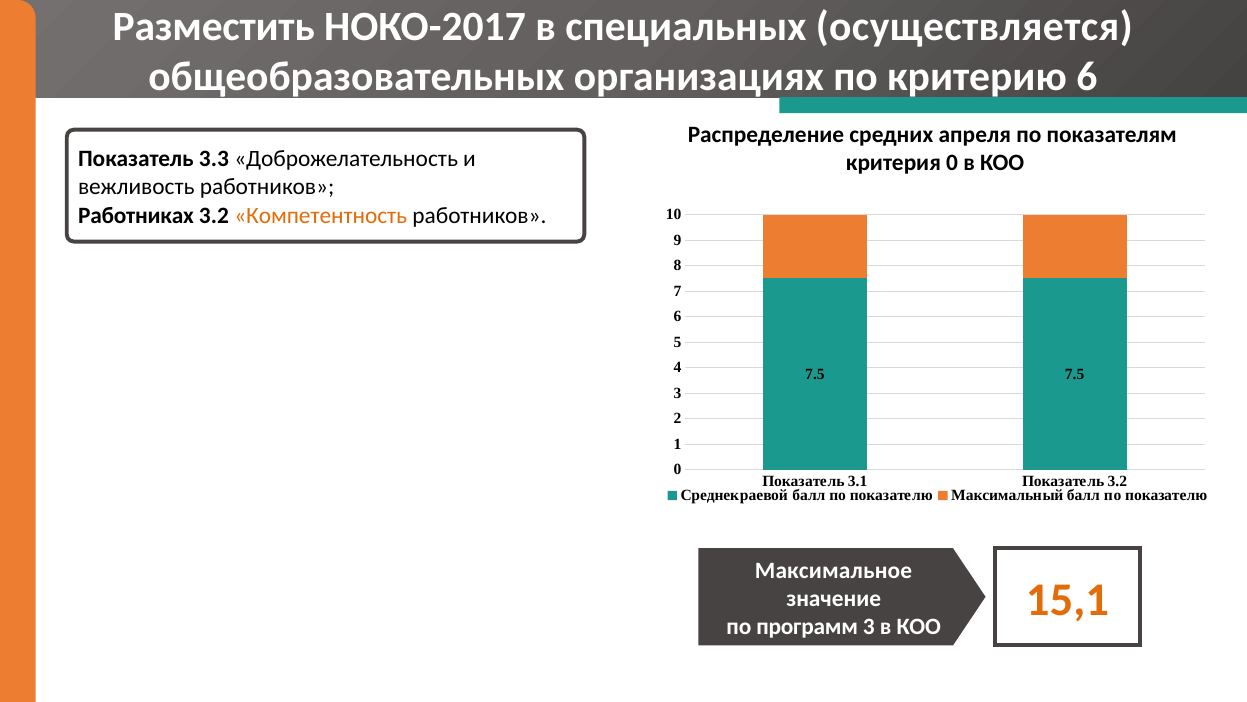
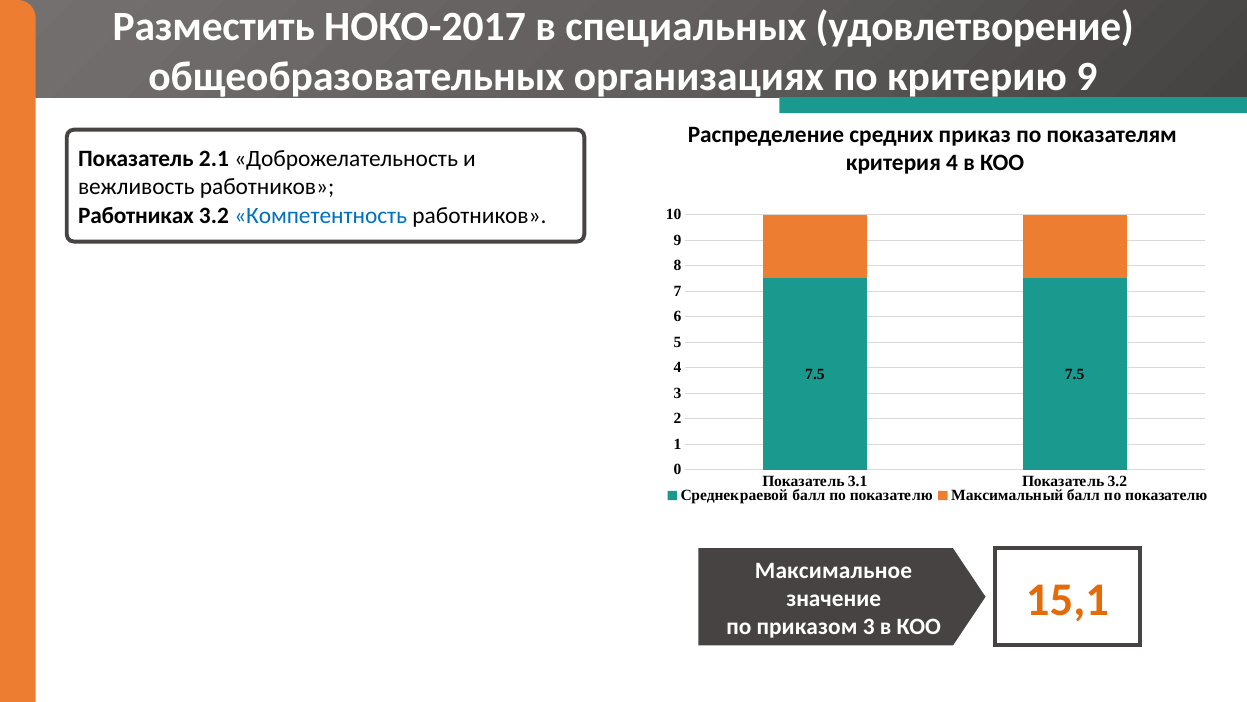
осуществляется: осуществляется -> удовлетворение (975, 26)
критерию 6: 6 -> 9 (1087, 76)
апреля: апреля -> приказ (975, 135)
3.3: 3.3 -> 2.1 (214, 159)
критерия 0: 0 -> 4 (952, 163)
Компетентность colour: orange -> blue (321, 215)
программ: программ -> приказом (807, 626)
